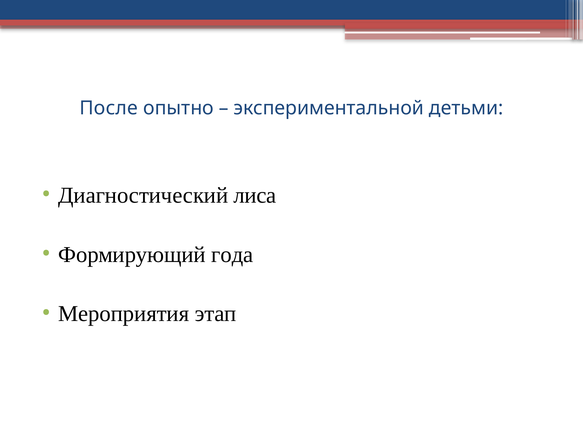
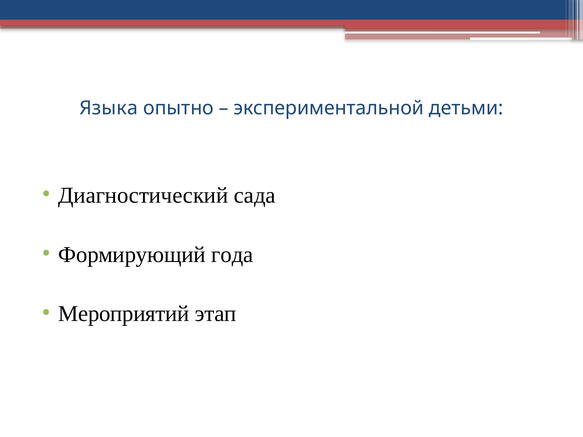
После: После -> Языка (109, 108)
лиса: лиса -> сада (255, 195)
Мероприятия: Мероприятия -> Мероприятий (124, 314)
